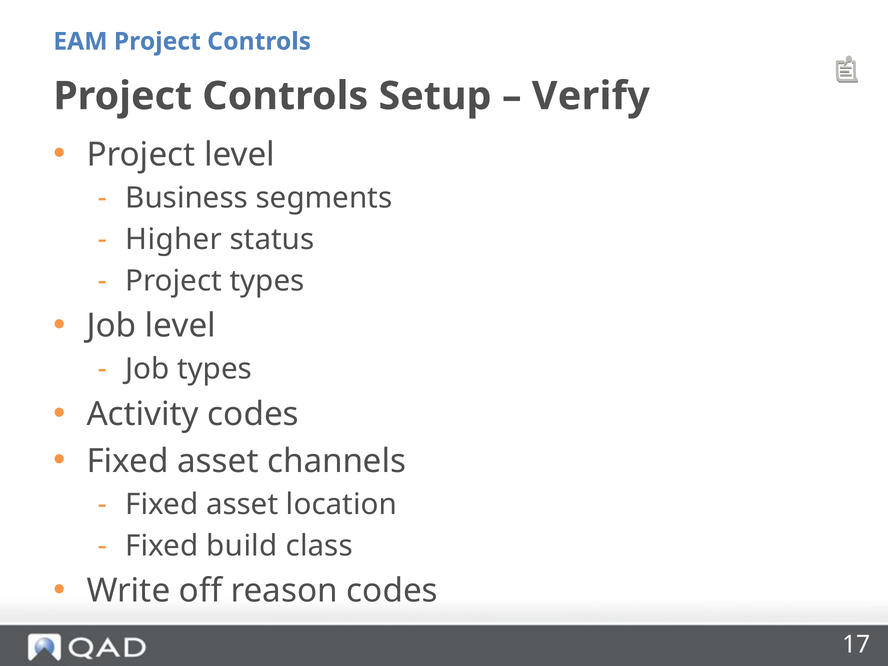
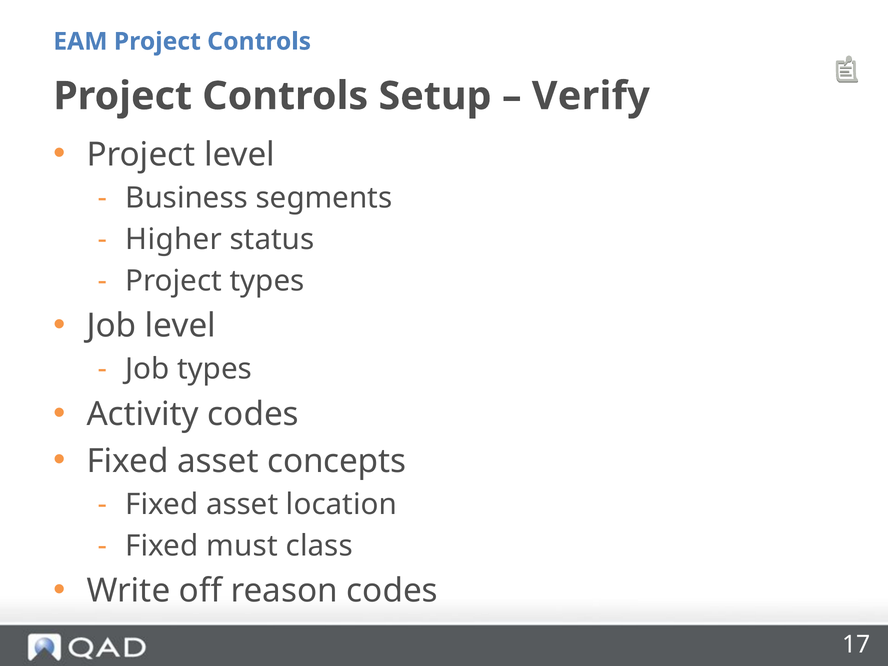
channels: channels -> concepts (337, 461)
build: build -> must (242, 546)
